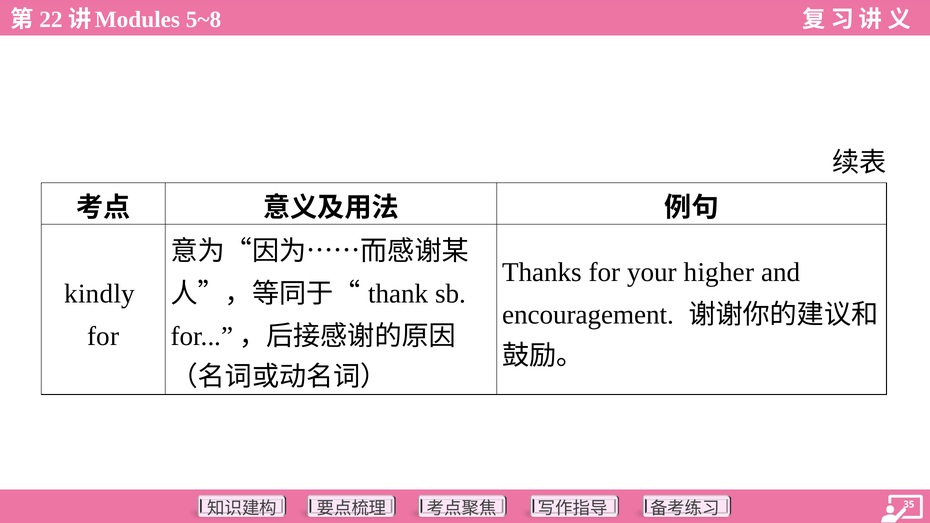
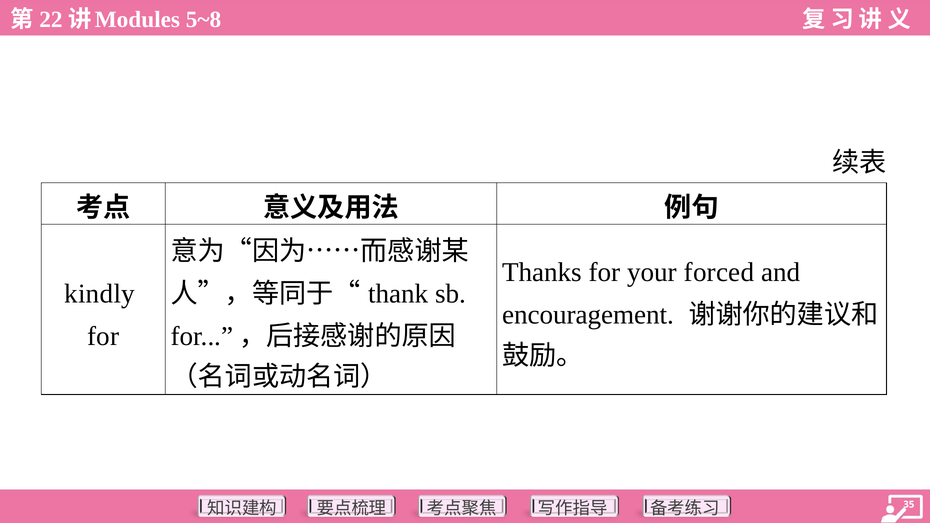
higher: higher -> forced (719, 272)
